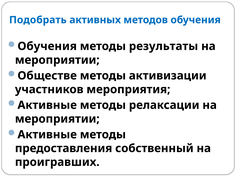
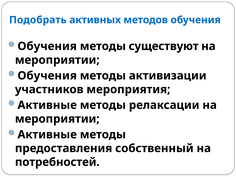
результаты: результаты -> существуют (164, 46)
Обществе: Обществе -> Обучения (47, 76)
проигравших: проигравших -> потребностей (57, 162)
